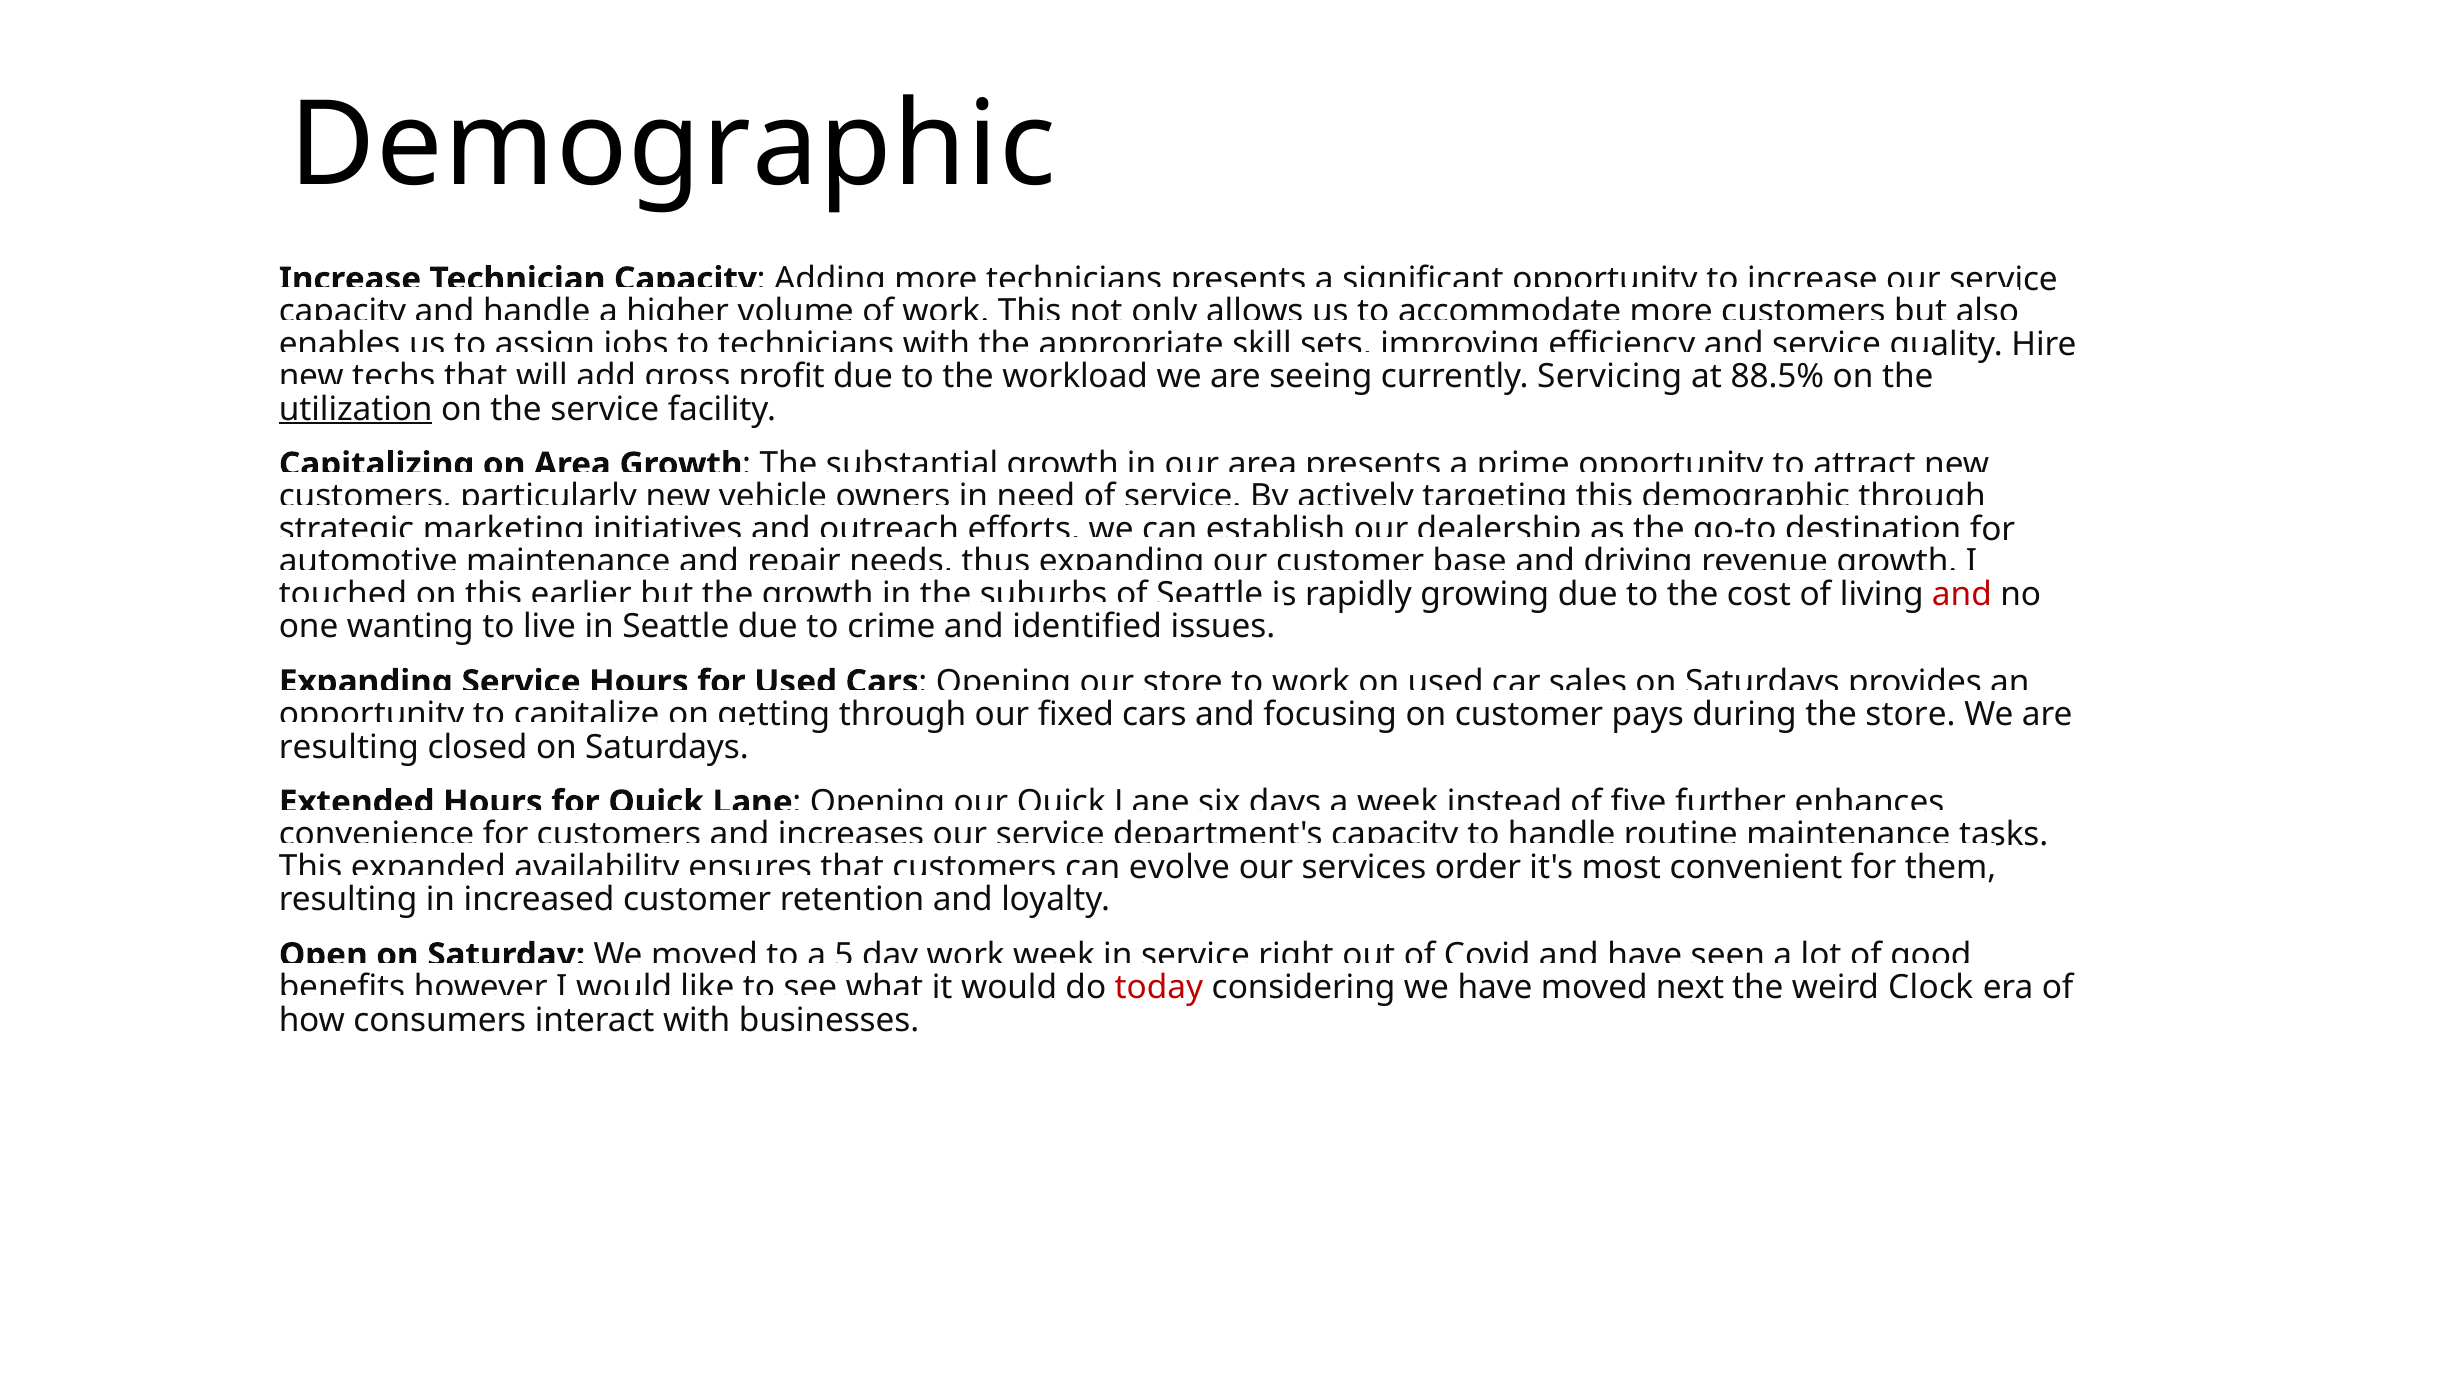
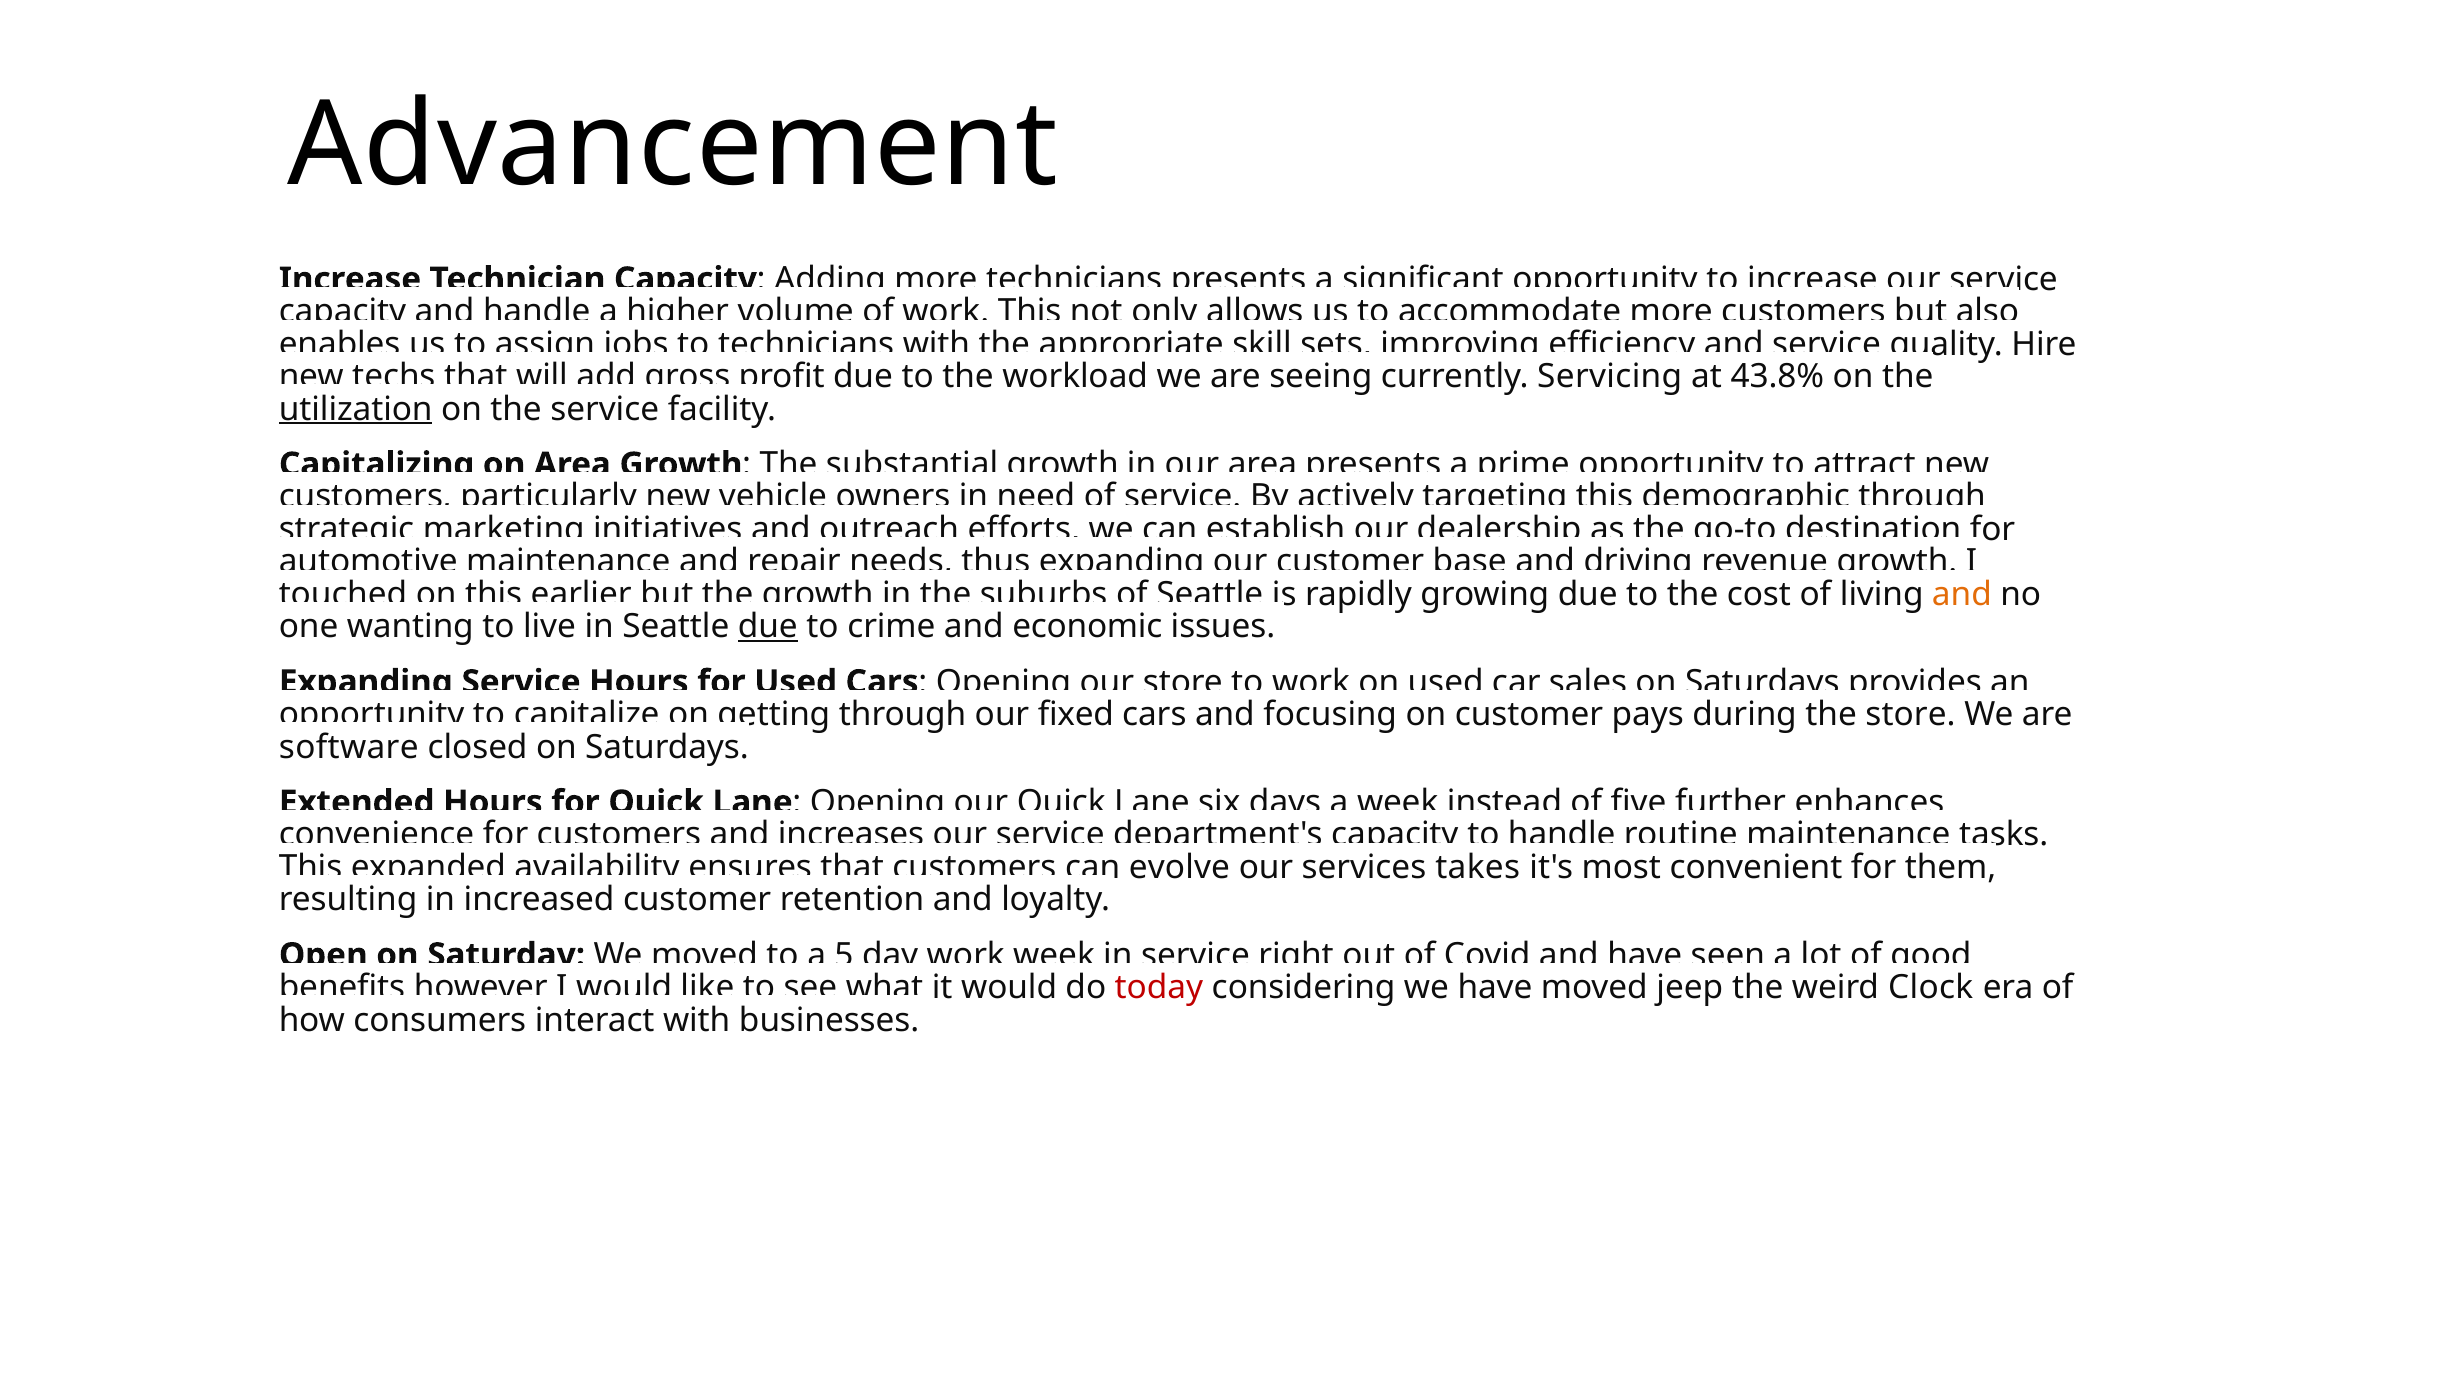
Demographic: Demographic -> Advancement (673, 145)
88.5%: 88.5% -> 43.8% (1777, 377)
and colour: red -> orange (1962, 594)
due underline: none -> present (768, 627)
identified: identified -> economic (1087, 627)
resulting: resulting -> software (349, 747)
order: order -> takes (1478, 868)
next: next -> jeep (1690, 988)
